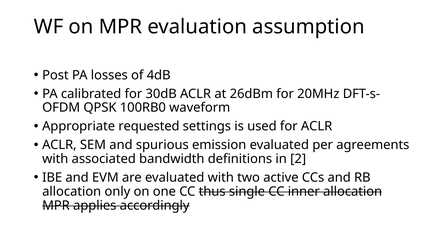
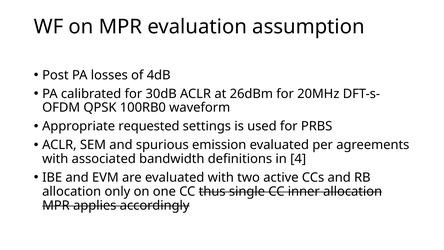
for ACLR: ACLR -> PRBS (317, 126)
2: 2 -> 4 (298, 159)
